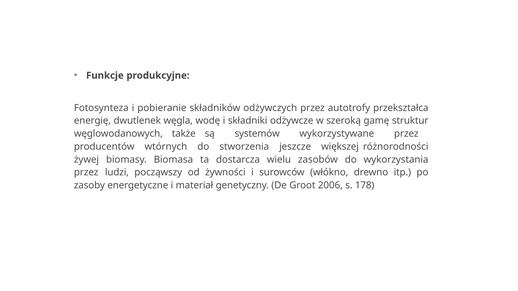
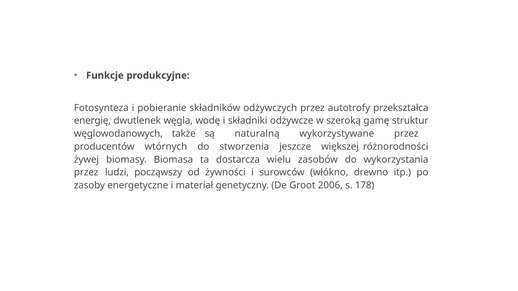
systemów: systemów -> naturalną (257, 134)
